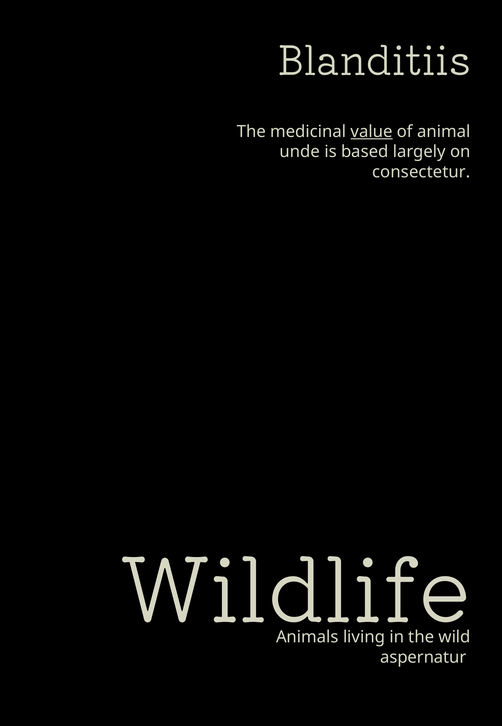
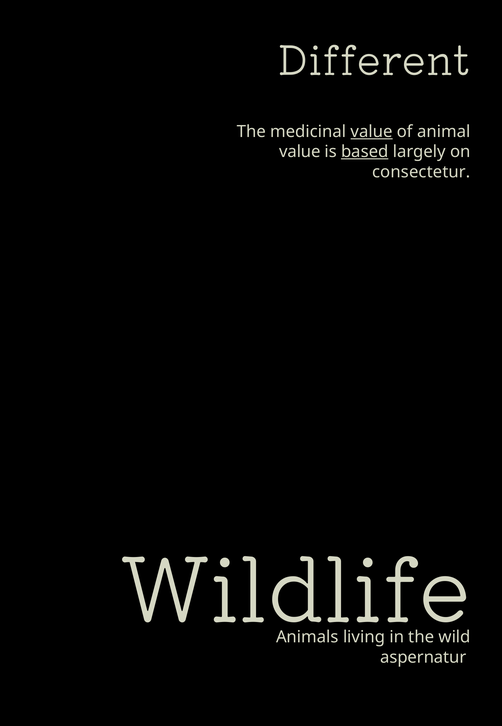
Blanditiis: Blanditiis -> Different (374, 61)
unde: unde -> value (300, 152)
based underline: none -> present (365, 152)
